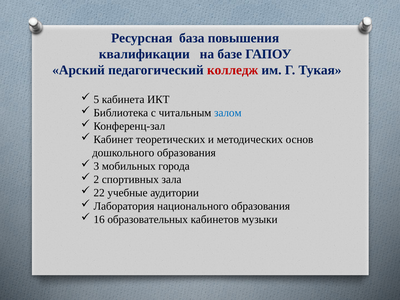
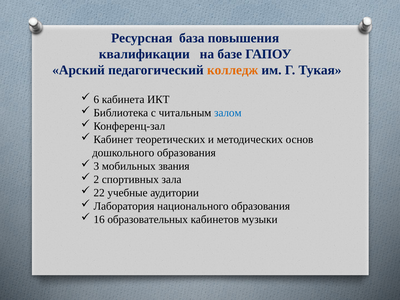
колледж colour: red -> orange (233, 70)
5: 5 -> 6 (96, 100)
города: города -> звания (174, 166)
